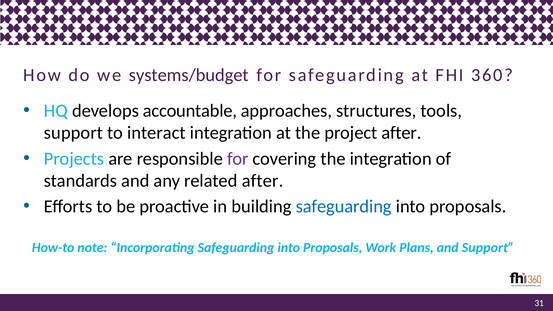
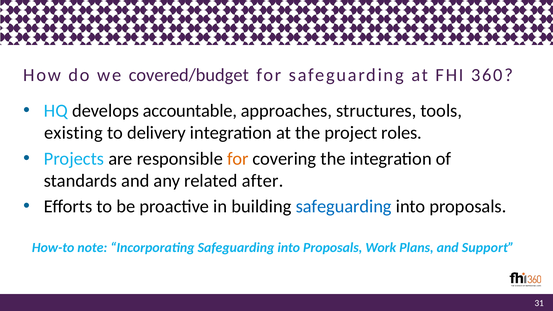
systems/budget: systems/budget -> covered/budget (189, 75)
support: support -> existing (73, 133)
interact: interact -> delivery (157, 133)
project after: after -> roles (401, 133)
for colour: purple -> orange (238, 159)
